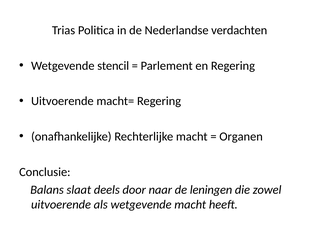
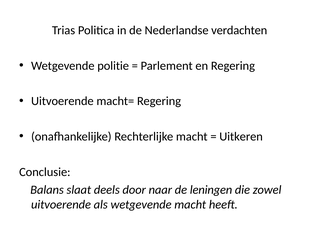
stencil: stencil -> politie (113, 66)
Organen: Organen -> Uitkeren (241, 137)
